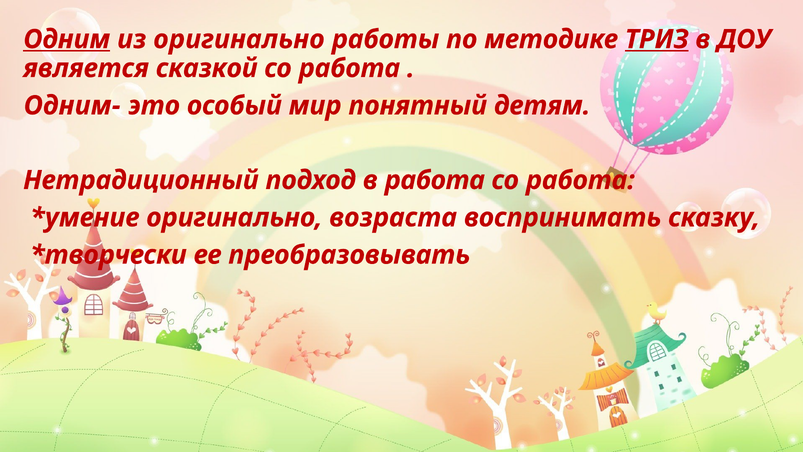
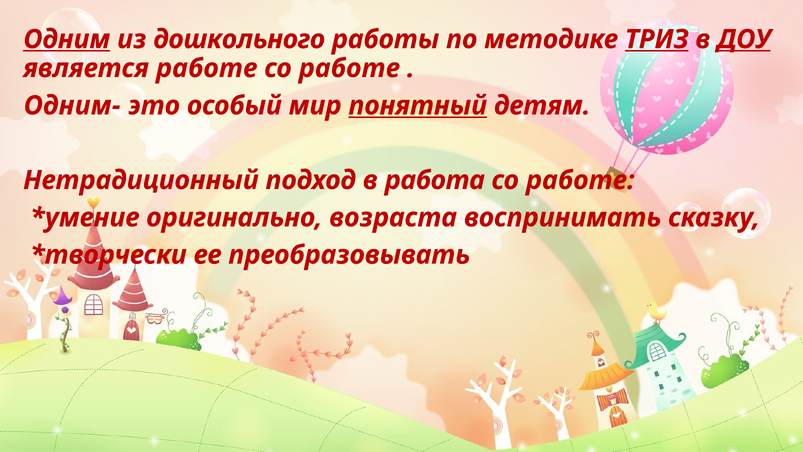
из оригинально: оригинально -> дошкольного (239, 39)
ДОУ underline: none -> present (744, 39)
является сказкой: сказкой -> работе (207, 68)
работа: работа -> работе (349, 68)
понятный underline: none -> present (418, 106)
работа: работа -> работе (580, 180)
